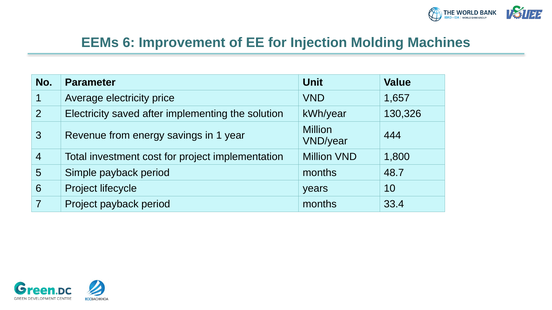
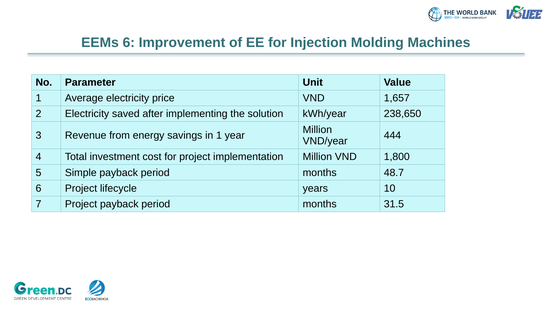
130,326: 130,326 -> 238,650 (403, 114)
33.4: 33.4 -> 31.5 (394, 204)
